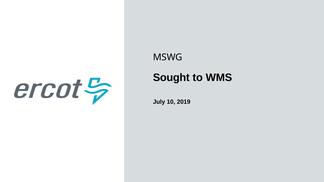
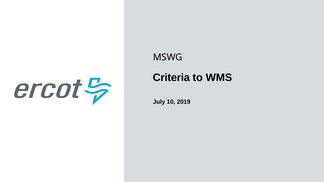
Sought: Sought -> Criteria (171, 78)
